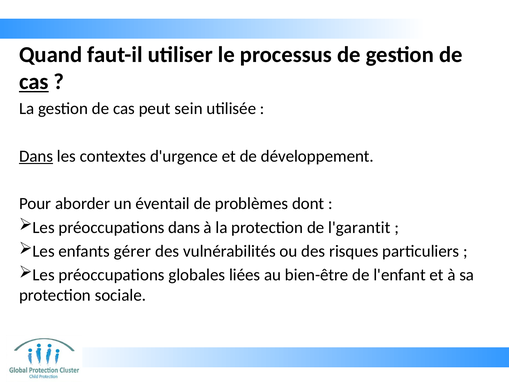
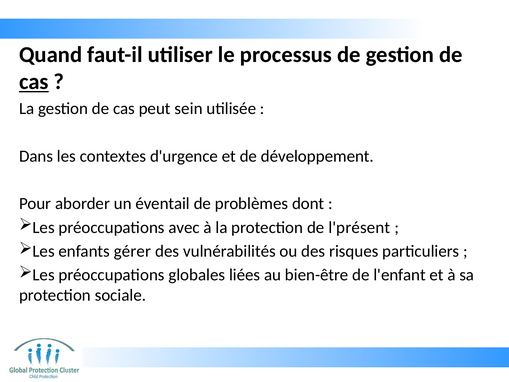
Dans underline: present -> none (36, 156)
préoccupations dans: dans -> avec (184, 227)
l'garantit: l'garantit -> l'présent (359, 227)
